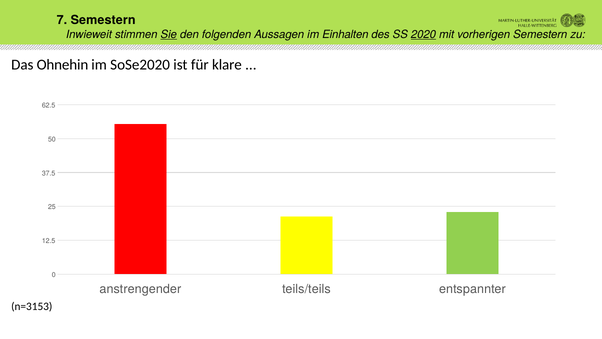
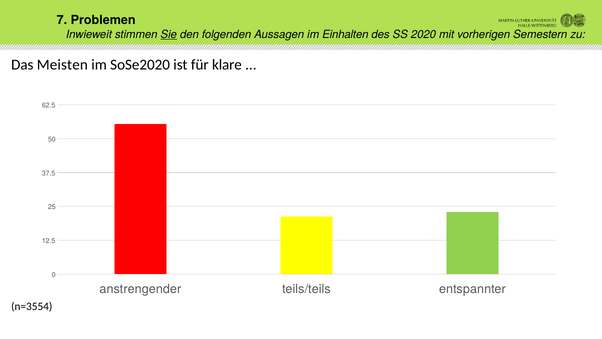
7 Semestern: Semestern -> Problemen (103, 20)
2020 underline: present -> none (423, 34)
Ohnehin: Ohnehin -> Meisten (62, 65)
n=3153: n=3153 -> n=3554 (32, 306)
